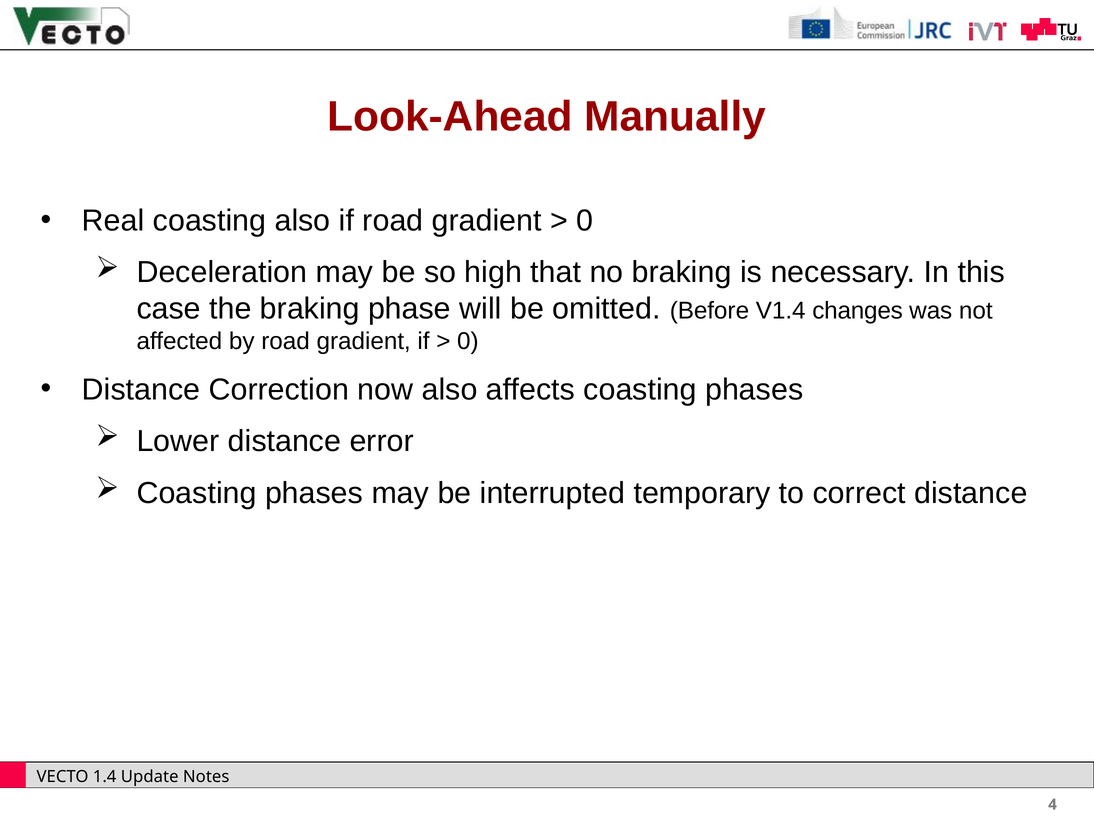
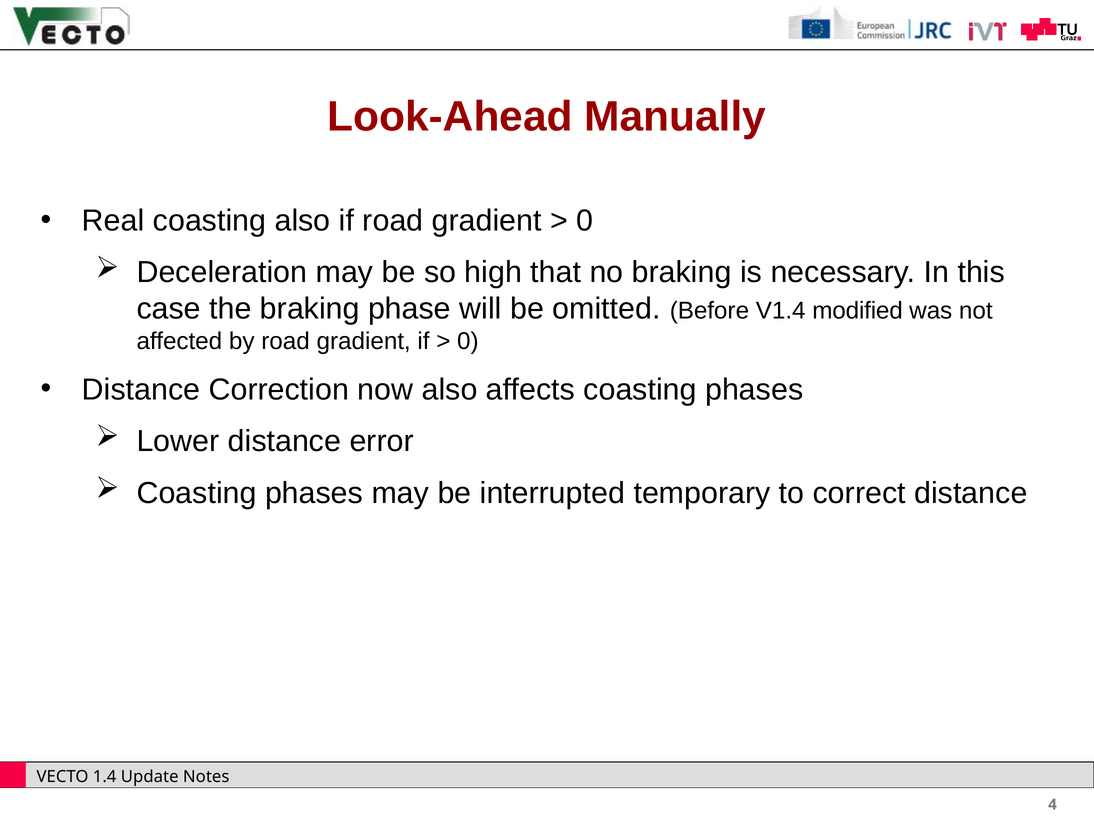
changes: changes -> modified (858, 311)
